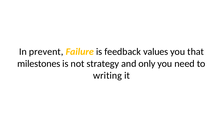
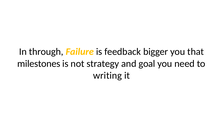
prevent: prevent -> through (46, 52)
values: values -> bigger (156, 52)
only: only -> goal (147, 64)
